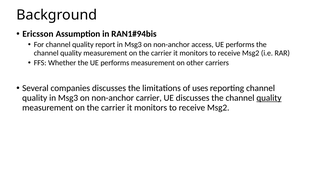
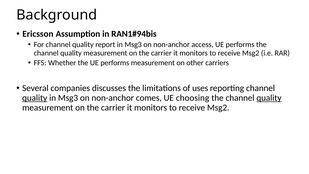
quality underline: none -> present (35, 98)
non-anchor carrier: carrier -> comes (149, 98)
UE discusses: discusses -> choosing (193, 98)
